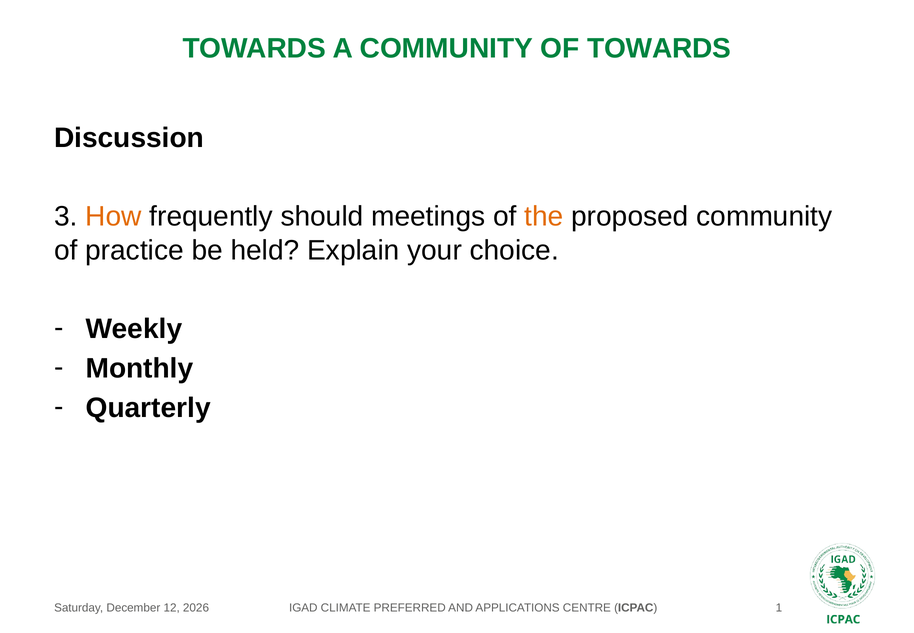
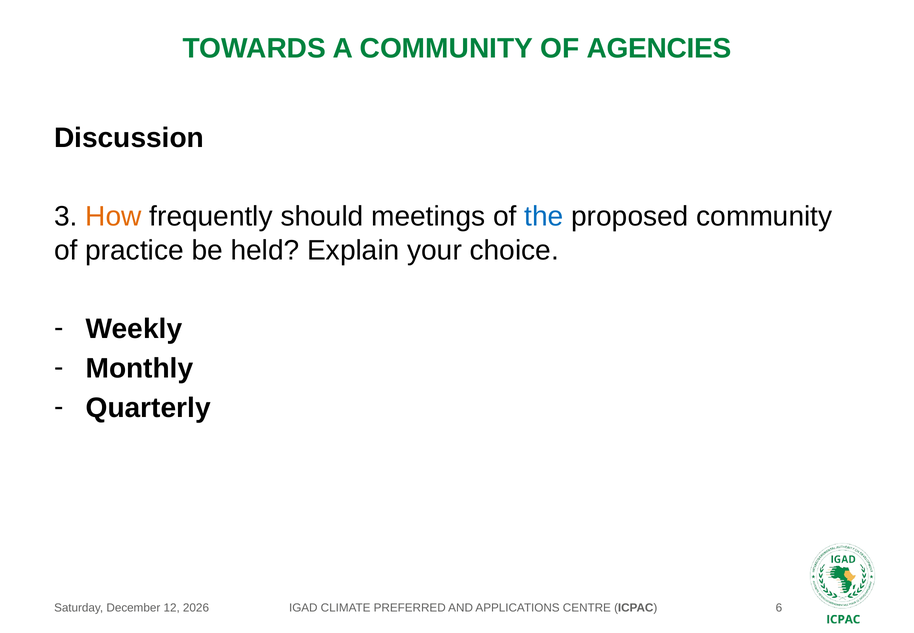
OF TOWARDS: TOWARDS -> AGENCIES (659, 48)
the colour: orange -> blue (544, 217)
1: 1 -> 6 (779, 608)
